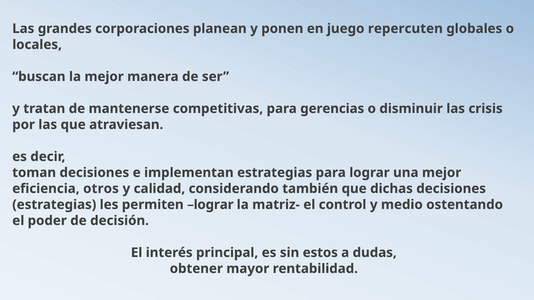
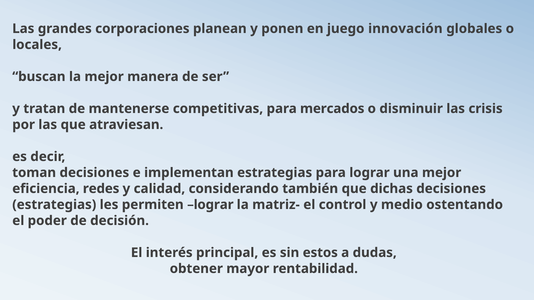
repercuten: repercuten -> innovación (405, 29)
gerencias: gerencias -> mercados (332, 109)
otros: otros -> redes (101, 189)
